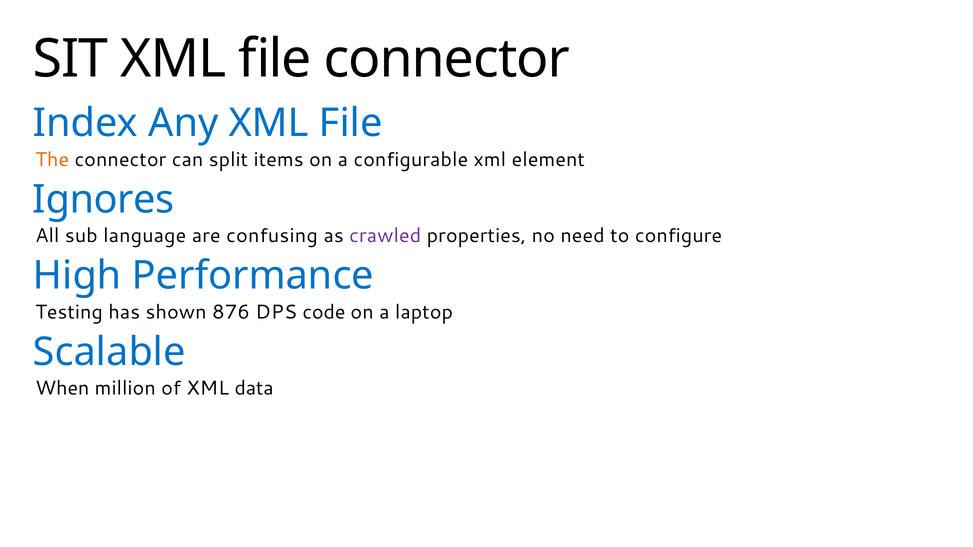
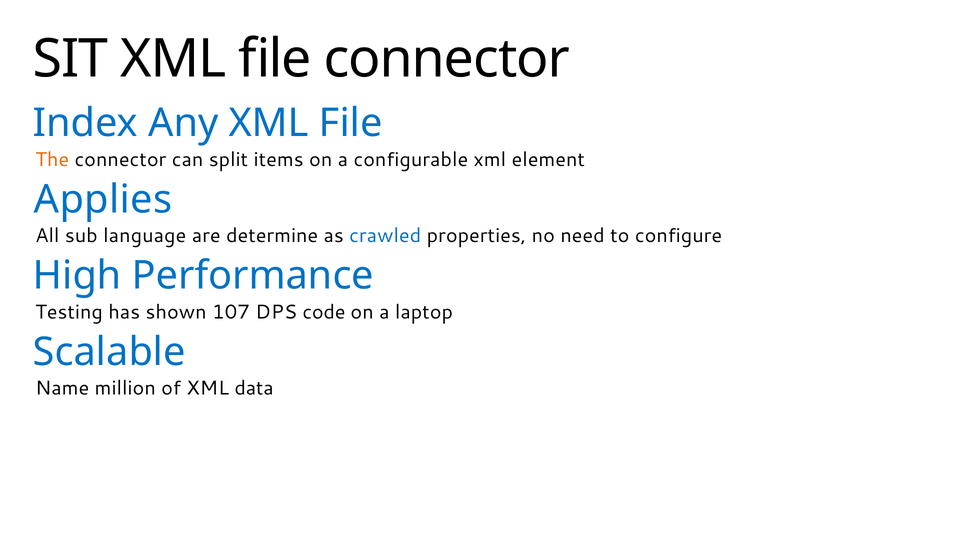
Ignores: Ignores -> Applies (103, 200)
confusing: confusing -> determine (272, 236)
crawled colour: purple -> blue (385, 236)
876: 876 -> 107 (231, 312)
When: When -> Name (62, 388)
